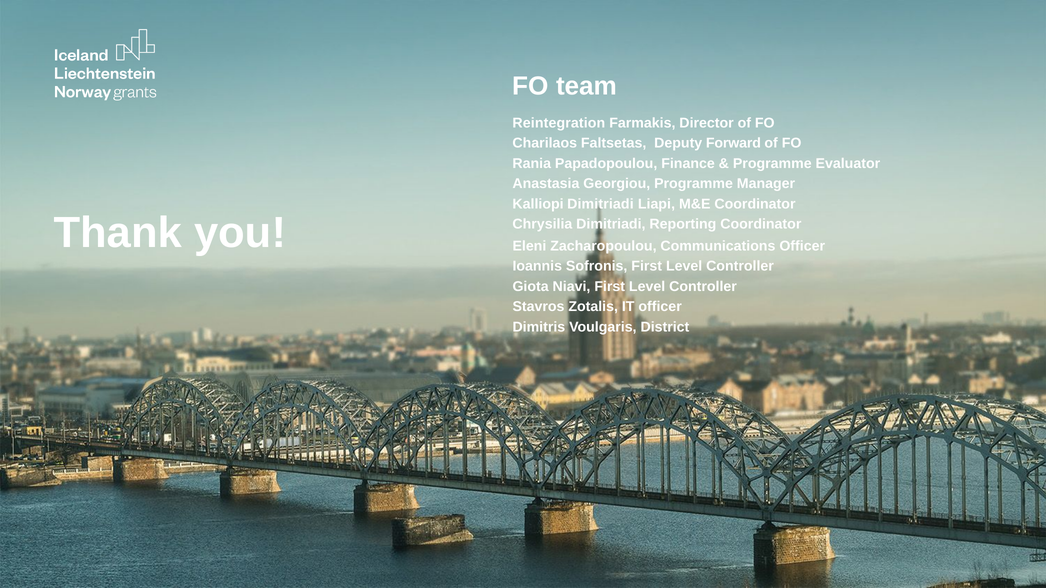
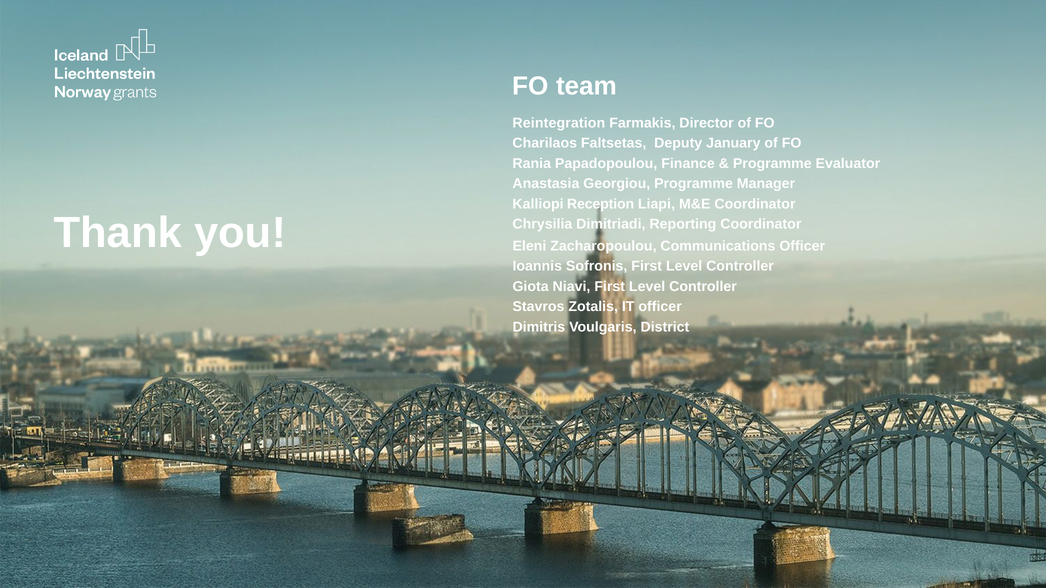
Forward: Forward -> January (733, 143)
Kalliopi Dimitriadi: Dimitriadi -> Reception (601, 204)
